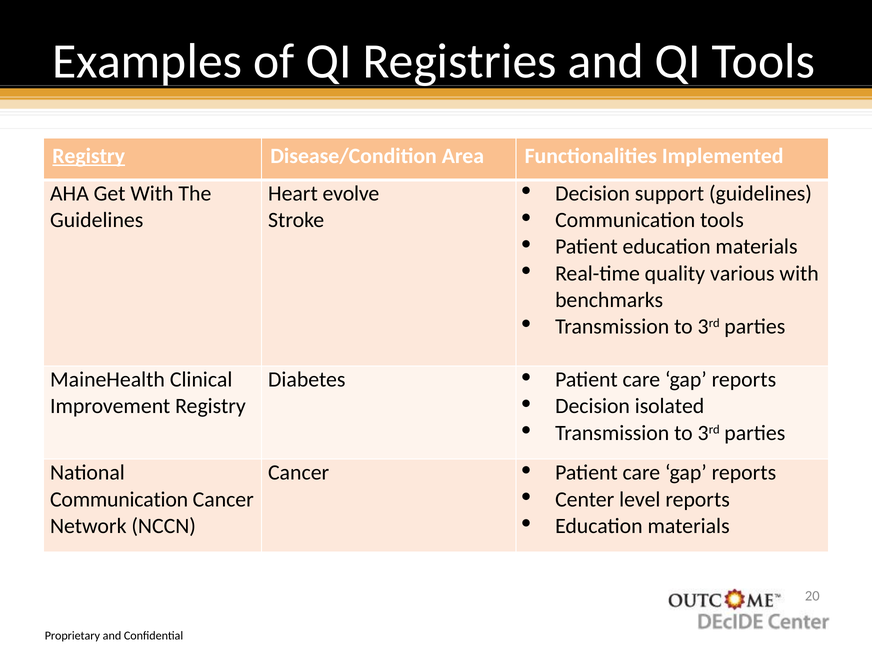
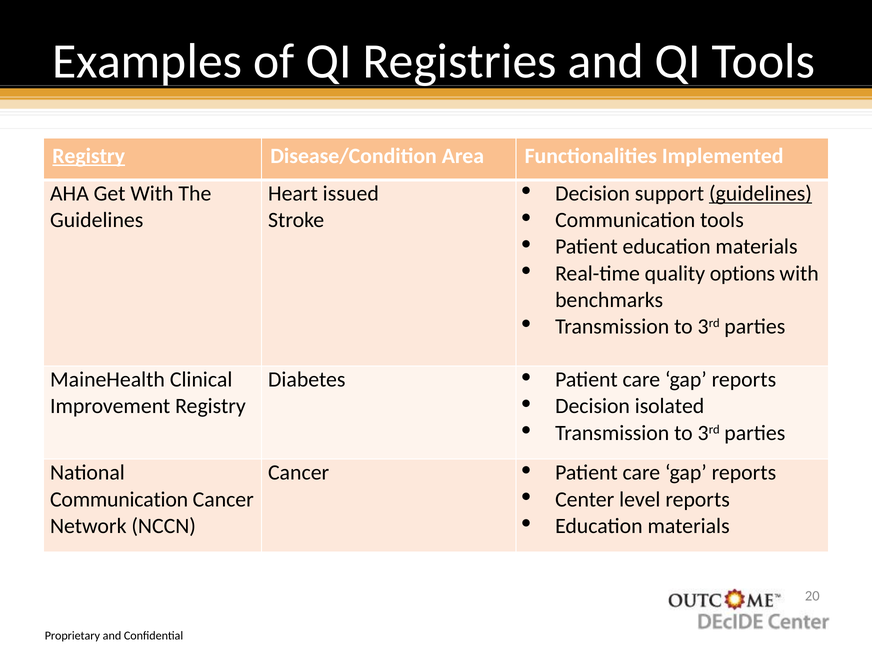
guidelines underline: none -> present (760, 194)
evolve: evolve -> issued (351, 194)
various: various -> options (742, 273)
